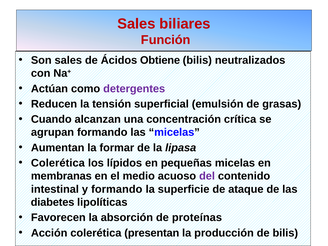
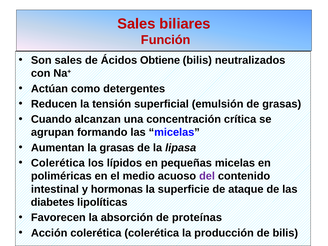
detergentes colour: purple -> black (134, 89)
la formar: formar -> grasas (117, 148)
membranas: membranas -> poliméricas (61, 176)
y formando: formando -> hormonas (117, 189)
colerética presentan: presentan -> colerética (152, 233)
